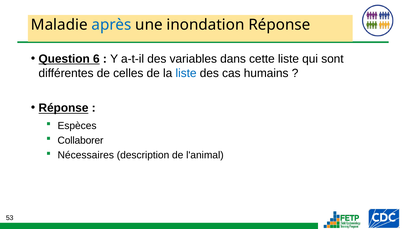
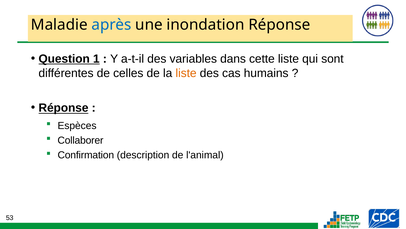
6: 6 -> 1 (96, 59)
liste colour: blue -> orange (186, 73)
Nécessaires: Nécessaires -> Confirmation (86, 155)
